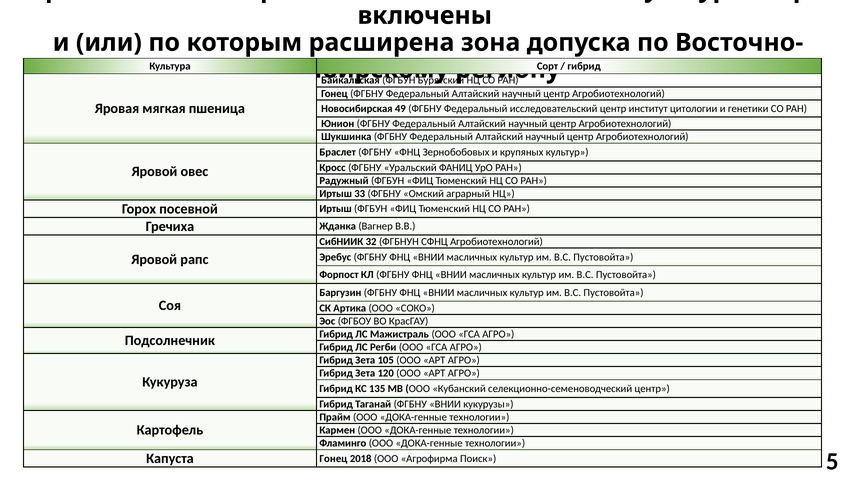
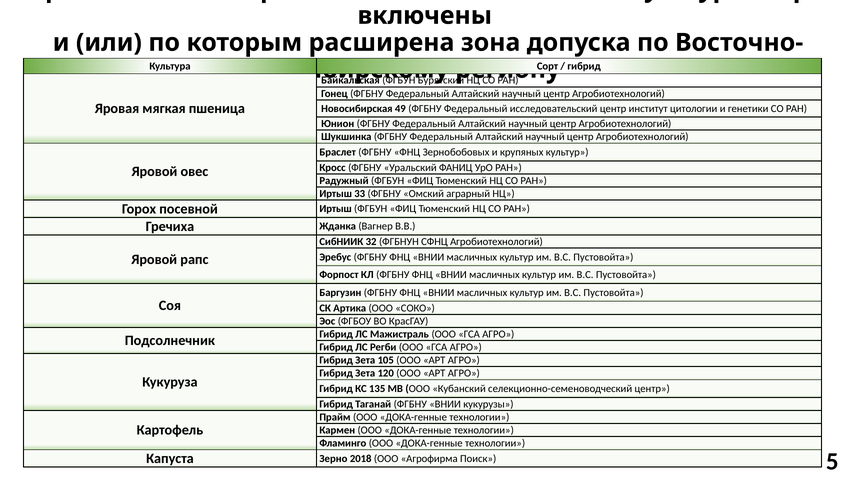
Капуста Гонец: Гонец -> Зерно (333, 458)
